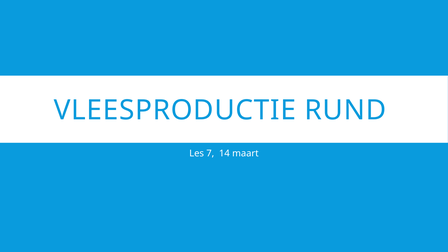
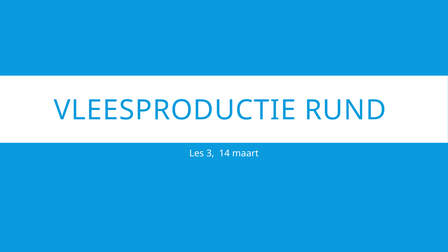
7: 7 -> 3 (210, 154)
